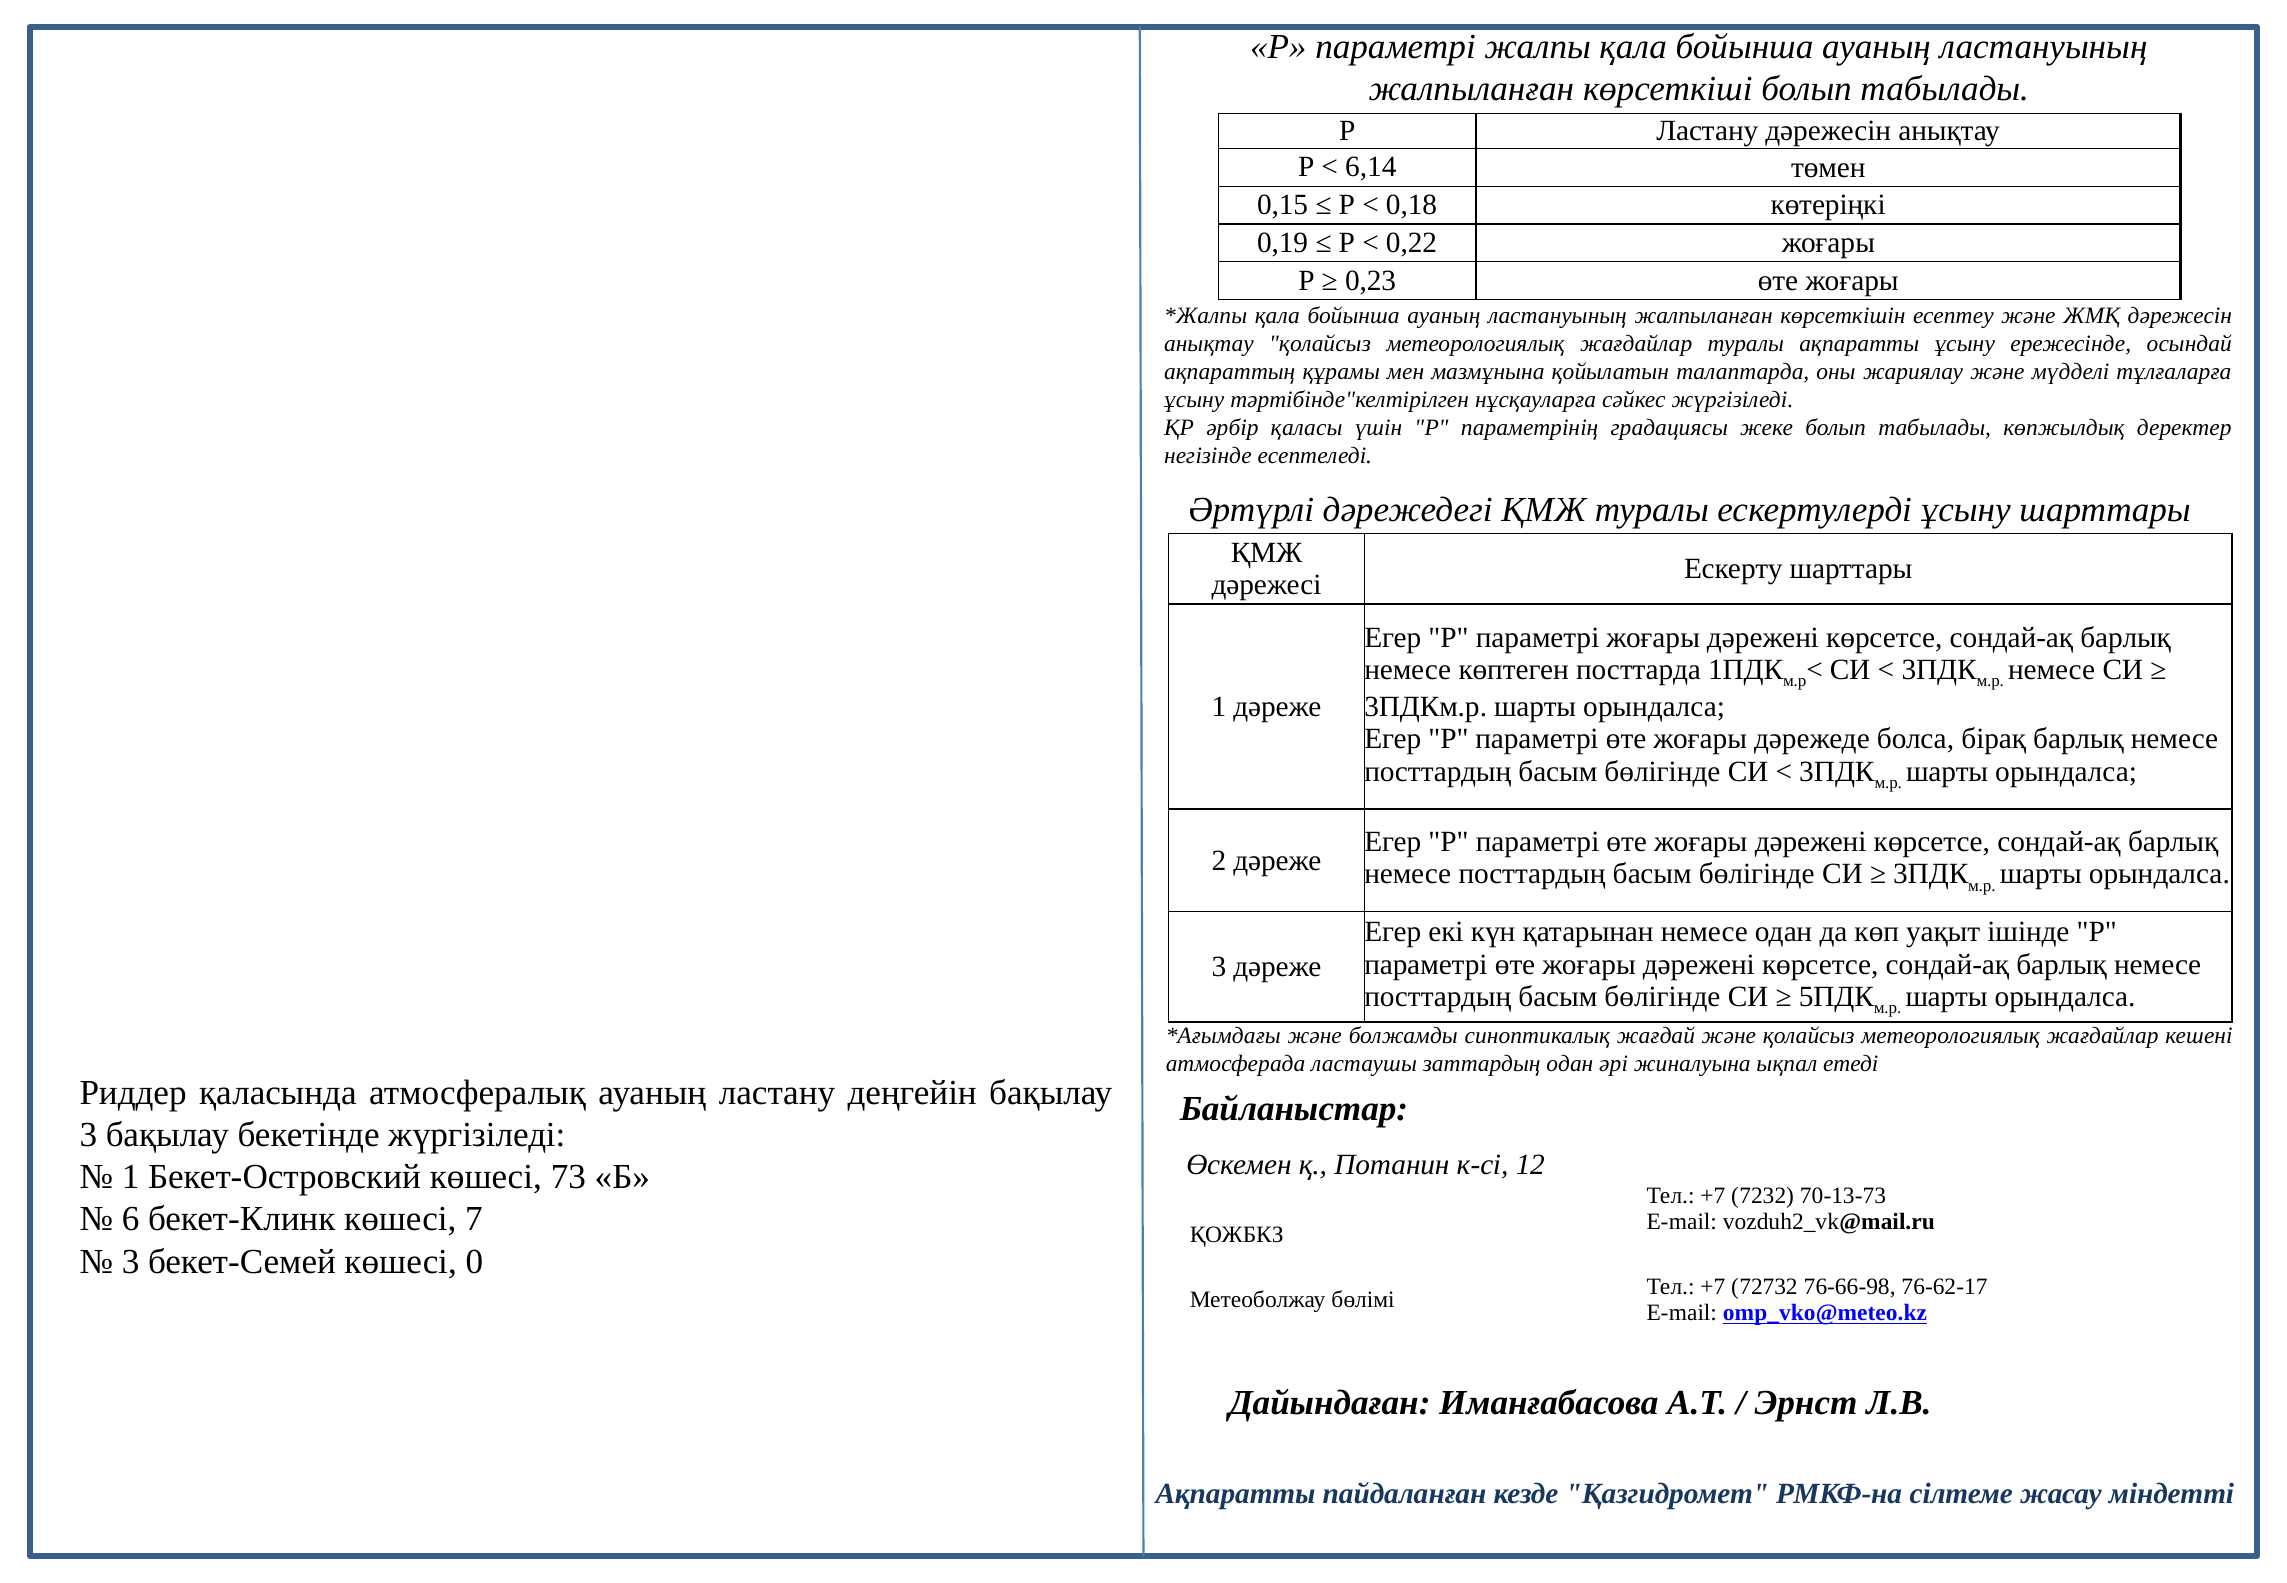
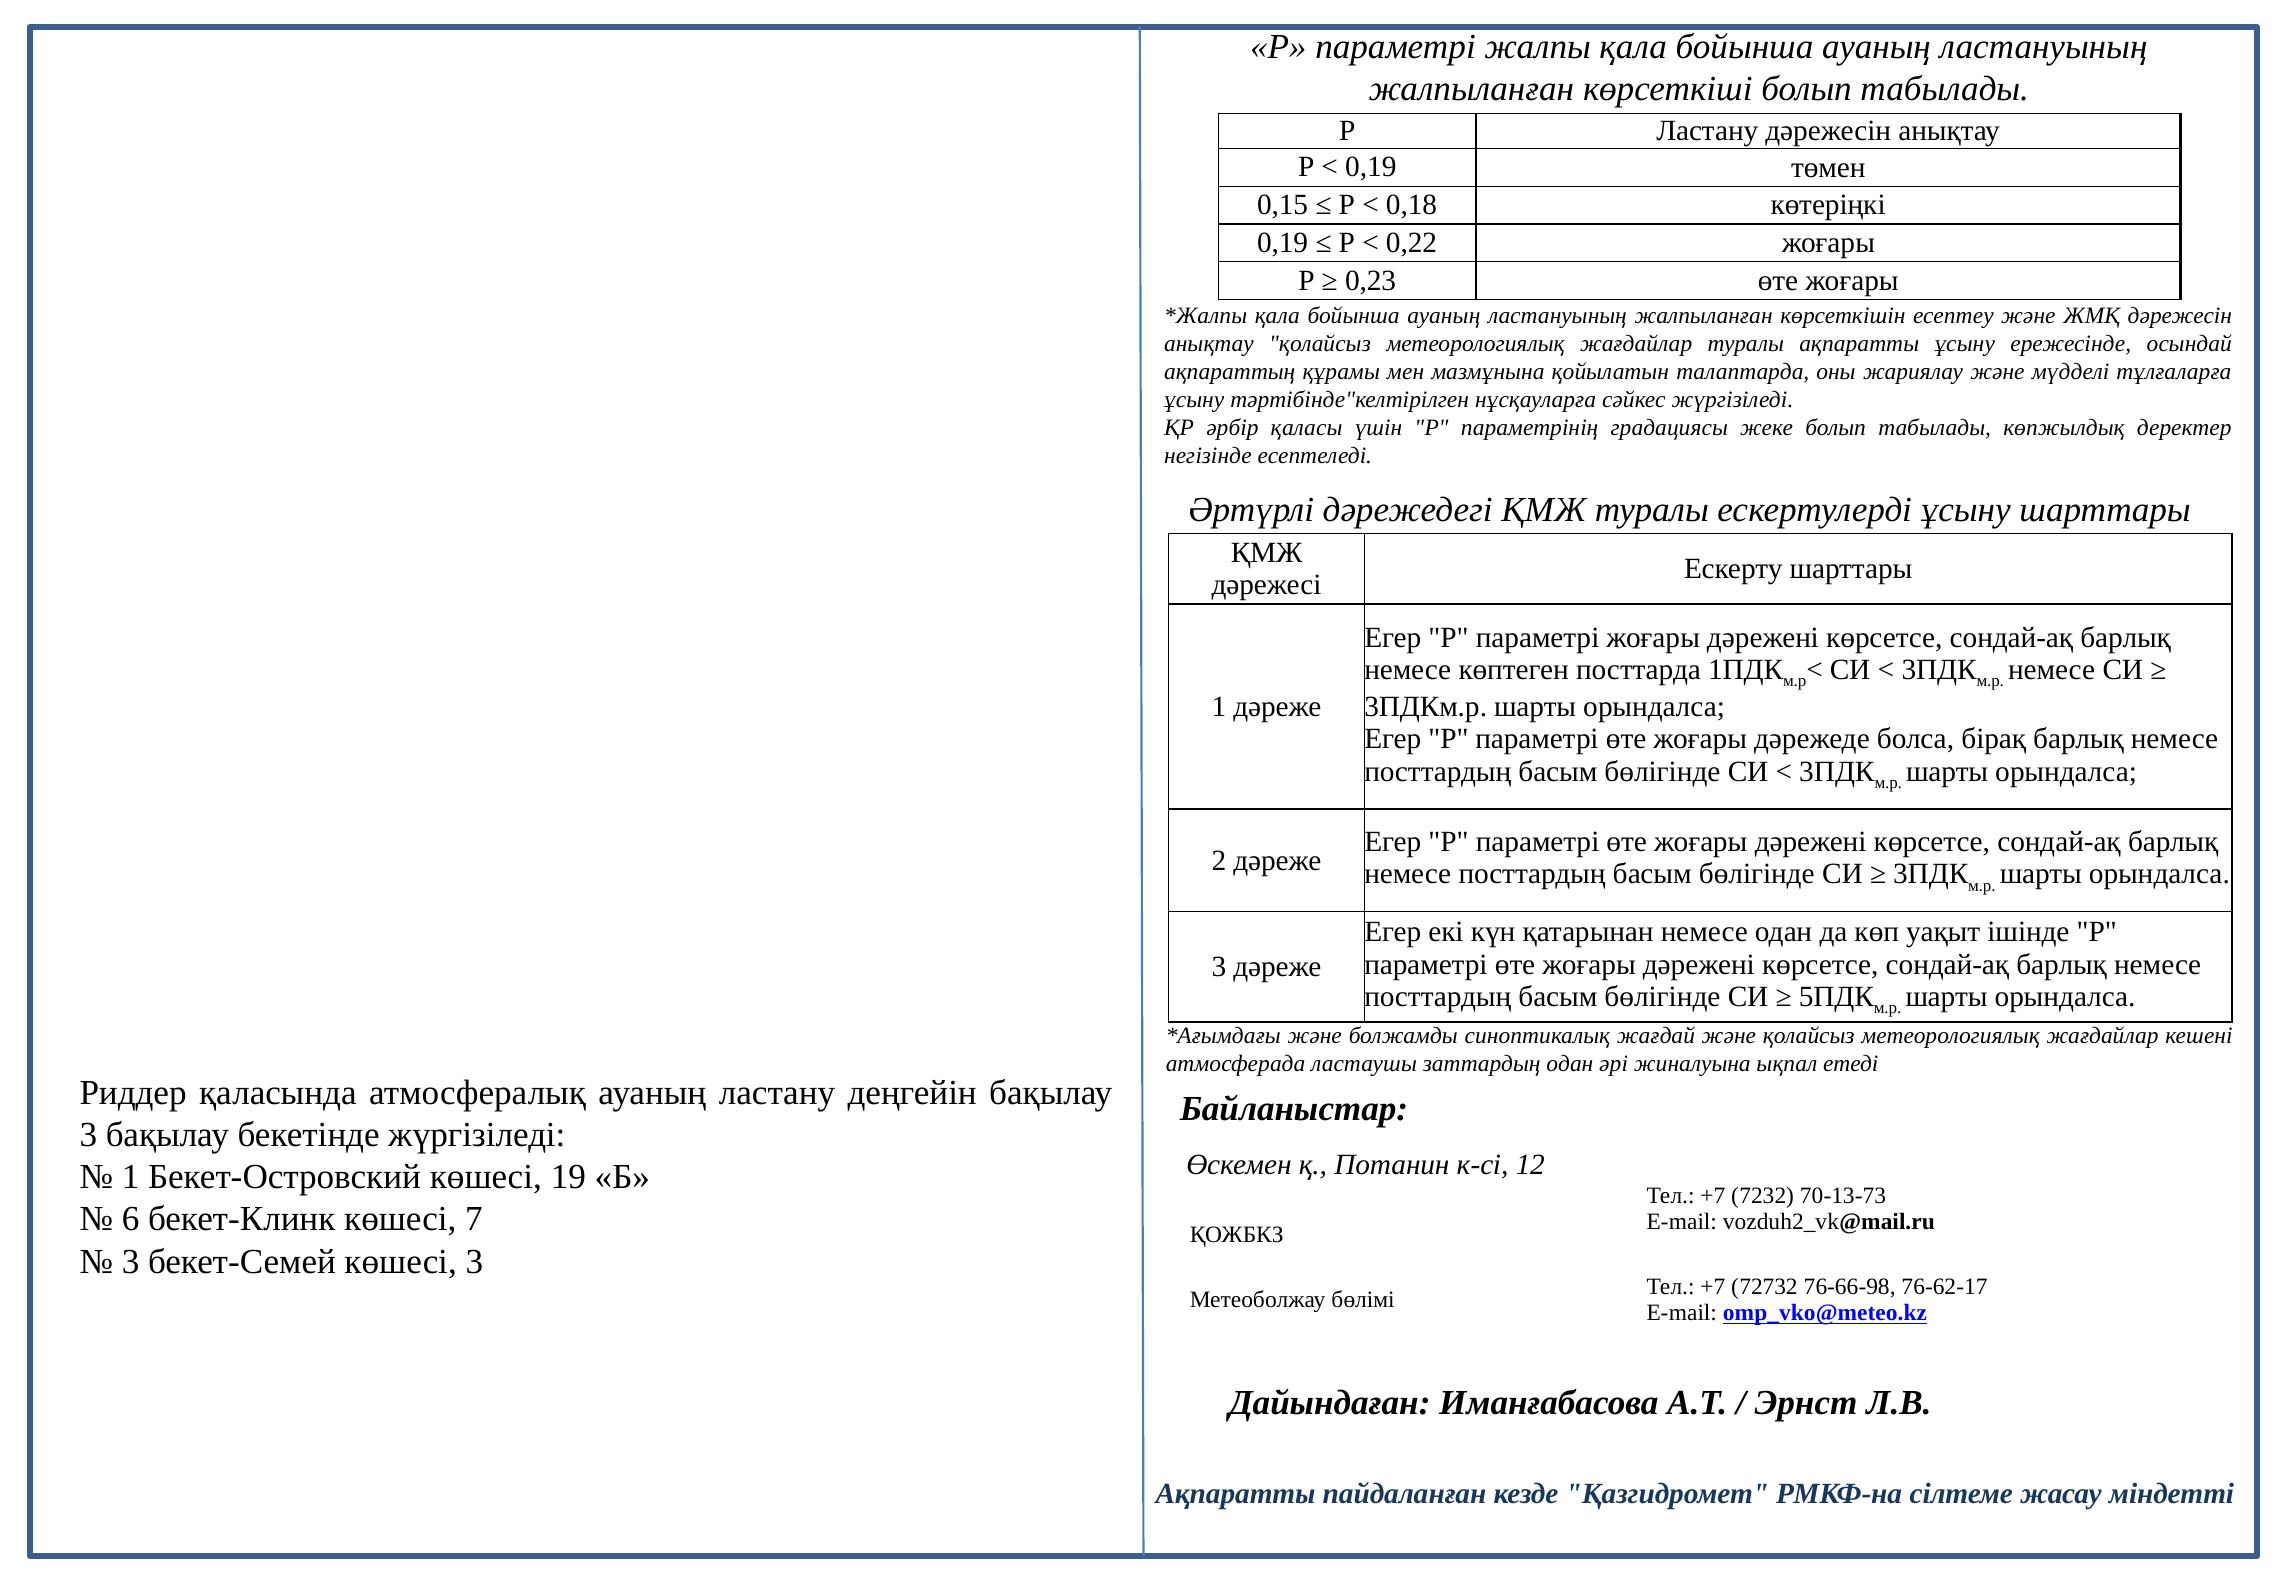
6,14: 6,14 -> 0,19 (1371, 167)
73: 73 -> 19 (568, 1177)
көшесі 0: 0 -> 3 (474, 1262)
